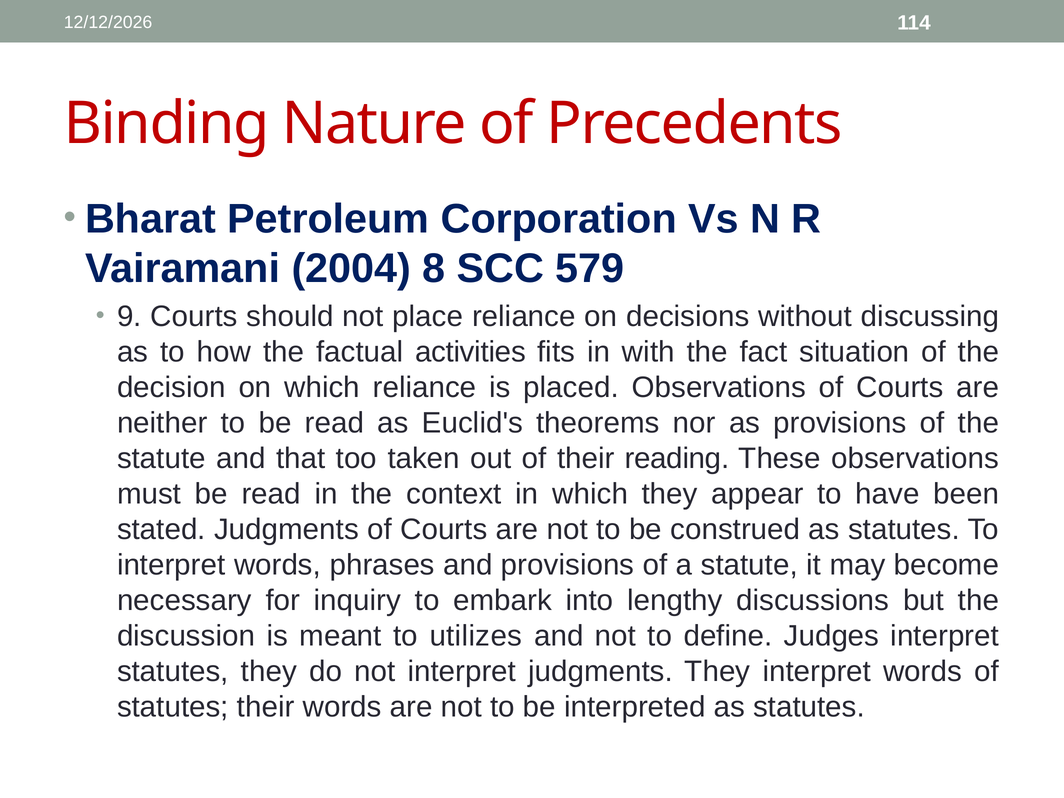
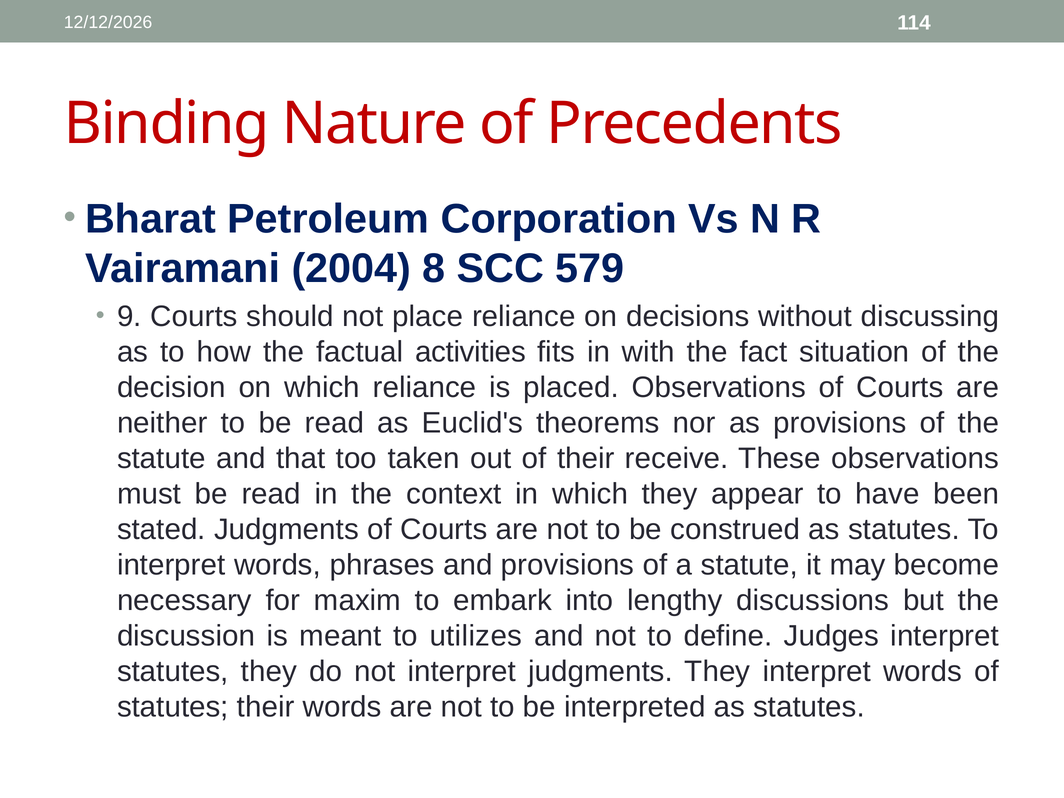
reading: reading -> receive (677, 458)
inquiry: inquiry -> maxim (357, 601)
